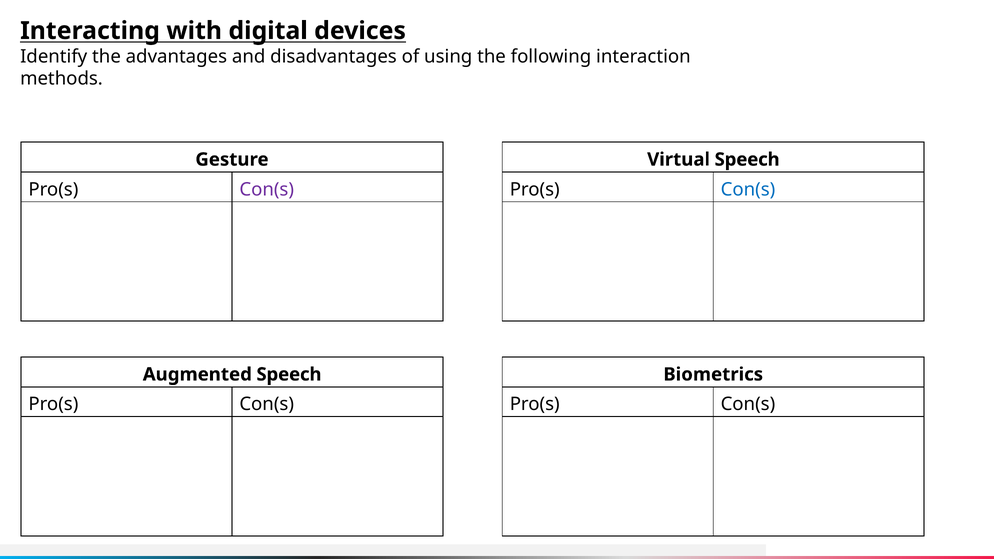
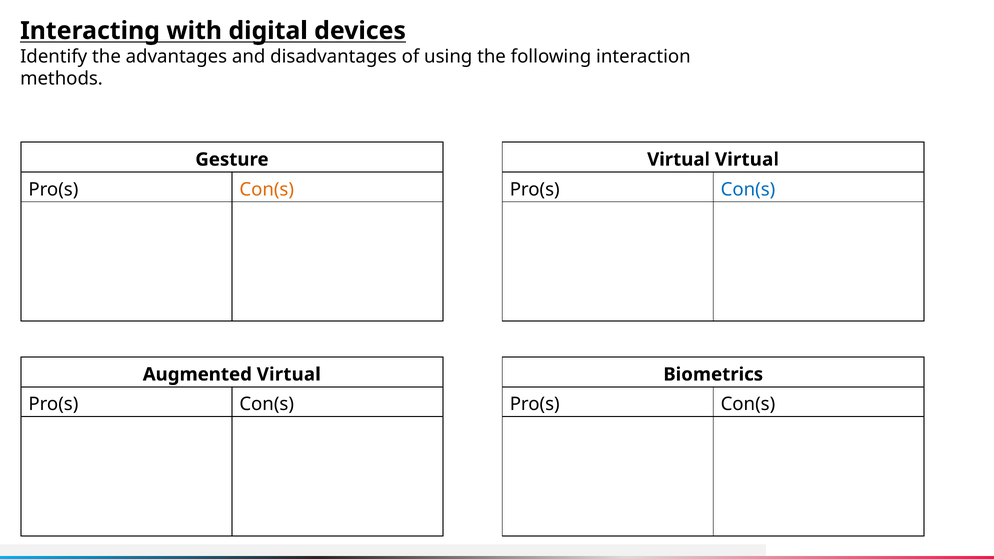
Virtual Speech: Speech -> Virtual (747, 160)
Con(s colour: purple -> orange (267, 189)
Augmented Speech: Speech -> Virtual (289, 374)
